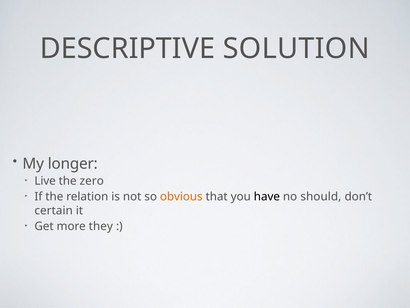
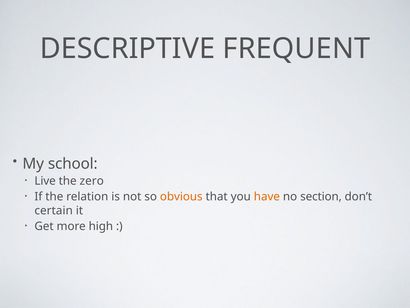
SOLUTION: SOLUTION -> FREQUENT (296, 48)
longer: longer -> school (73, 163)
have colour: black -> orange (267, 196)
should: should -> section (321, 196)
they: they -> high (101, 226)
